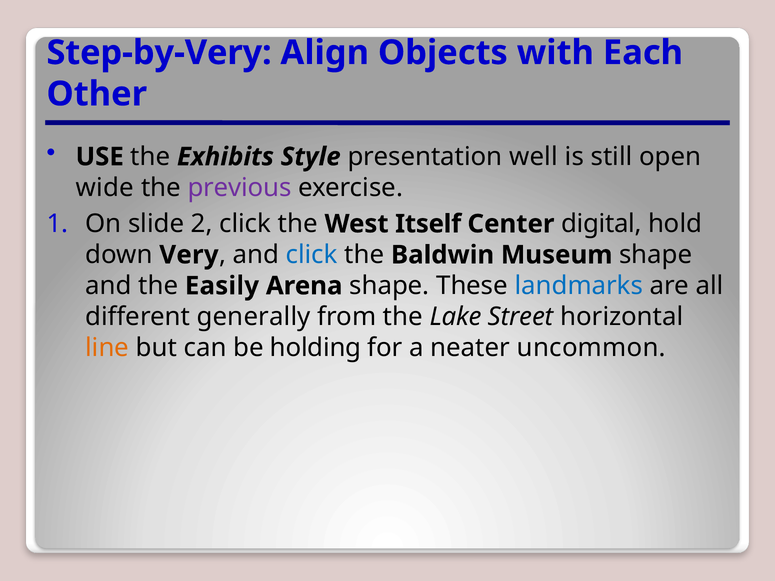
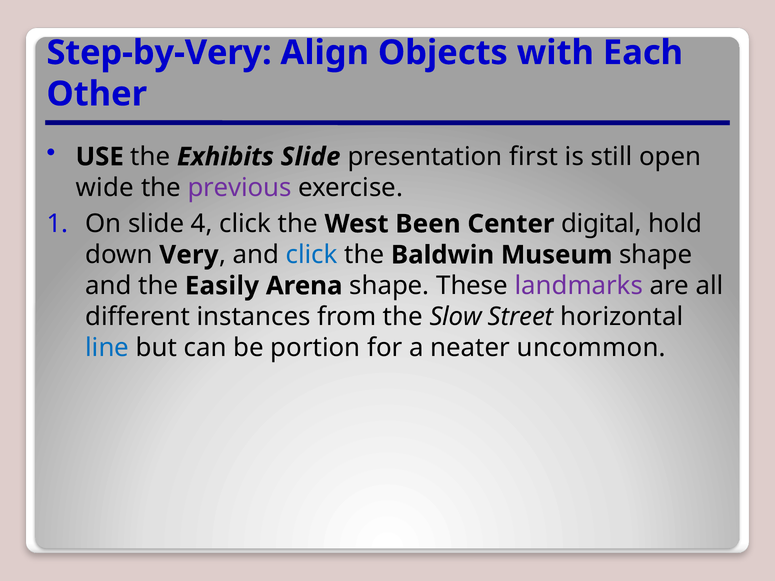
Exhibits Style: Style -> Slide (311, 157)
well: well -> first (534, 157)
2: 2 -> 4 (202, 224)
Itself: Itself -> Been (428, 224)
landmarks colour: blue -> purple (579, 286)
generally: generally -> instances (254, 317)
Lake: Lake -> Slow (456, 317)
line colour: orange -> blue (107, 348)
holding: holding -> portion (315, 348)
